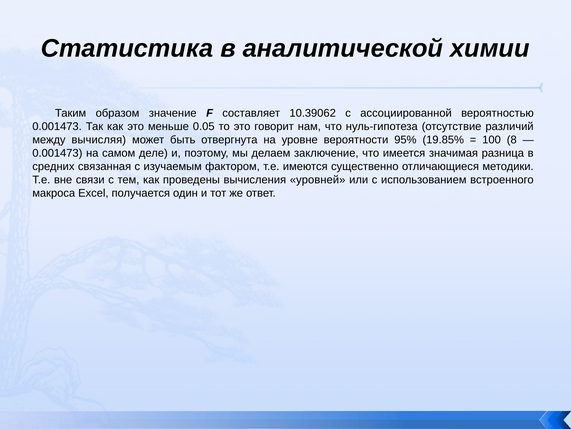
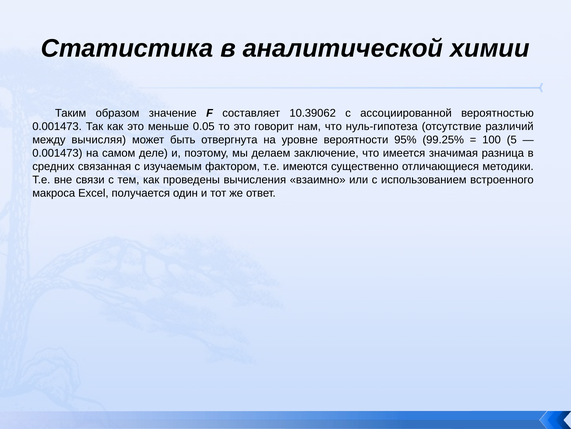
19.85%: 19.85% -> 99.25% (443, 140)
8: 8 -> 5 (512, 140)
уровней: уровней -> взаимно (318, 180)
